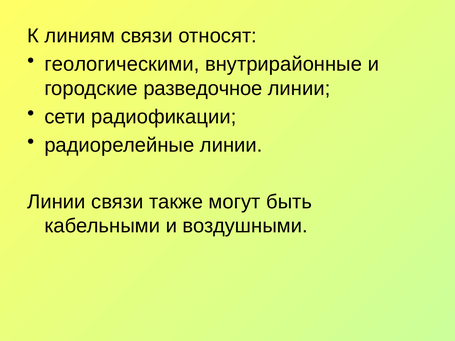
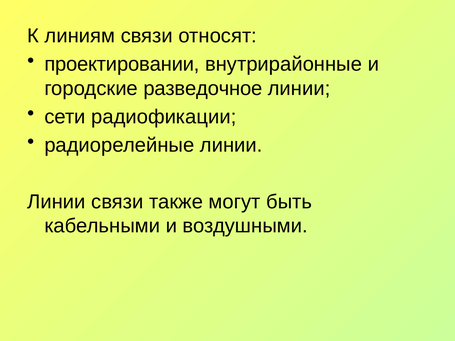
геологическими: геологическими -> проектировании (122, 64)
